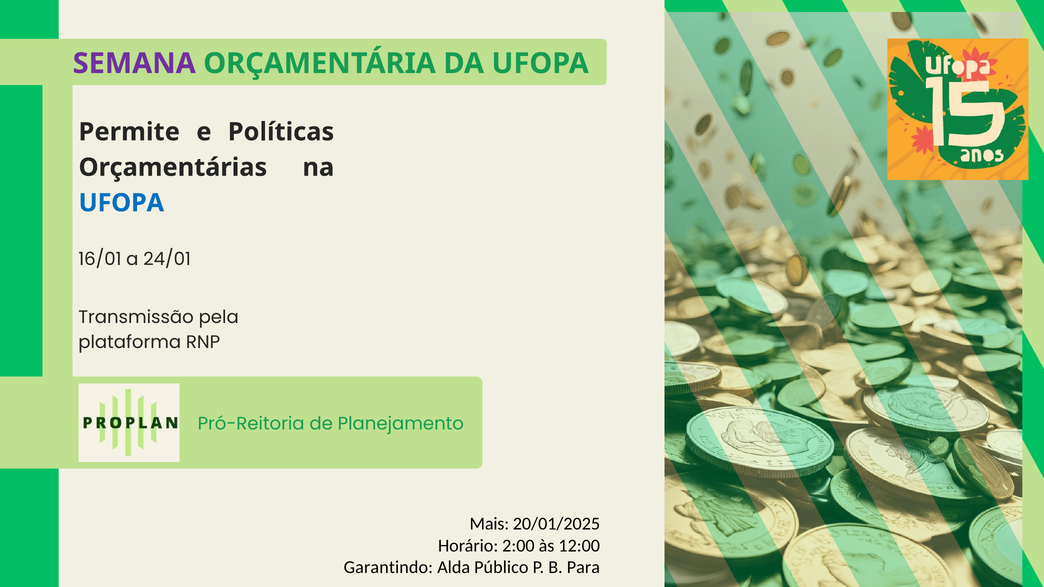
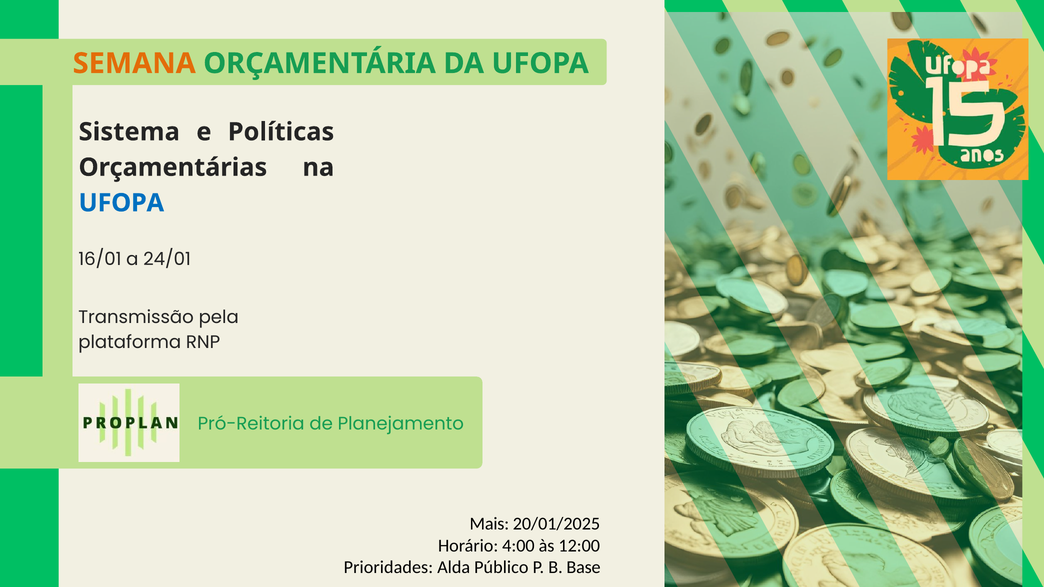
SEMANA colour: purple -> orange (134, 64)
Permite: Permite -> Sistema (129, 132)
2:00: 2:00 -> 4:00 (518, 546)
Garantindo: Garantindo -> Prioridades (388, 568)
Para: Para -> Base (584, 568)
